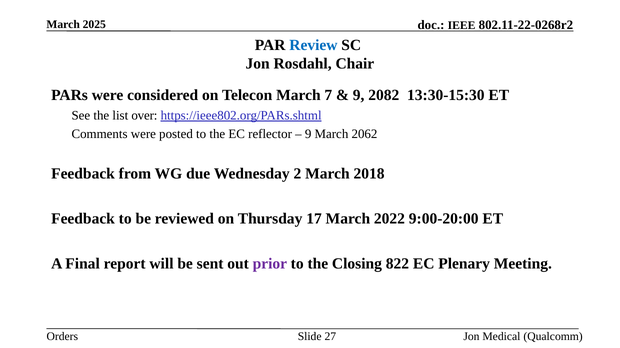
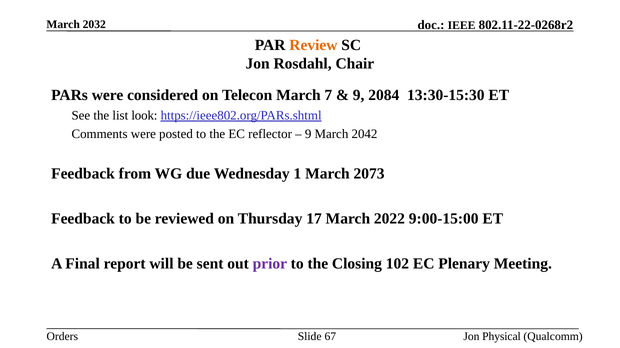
2025: 2025 -> 2032 (94, 25)
Review colour: blue -> orange (313, 45)
2082: 2082 -> 2084 (384, 96)
over: over -> look (144, 116)
2062: 2062 -> 2042 (364, 134)
2: 2 -> 1 (297, 174)
2018: 2018 -> 2073 (369, 174)
9:00-20:00: 9:00-20:00 -> 9:00-15:00 (444, 219)
822: 822 -> 102 (397, 264)
27: 27 -> 67 (330, 337)
Medical: Medical -> Physical (501, 337)
